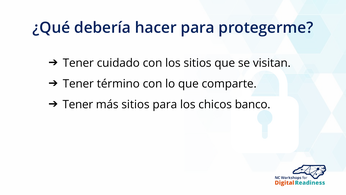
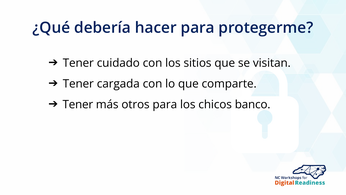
término: término -> cargada (118, 84)
más sitios: sitios -> otros (136, 104)
